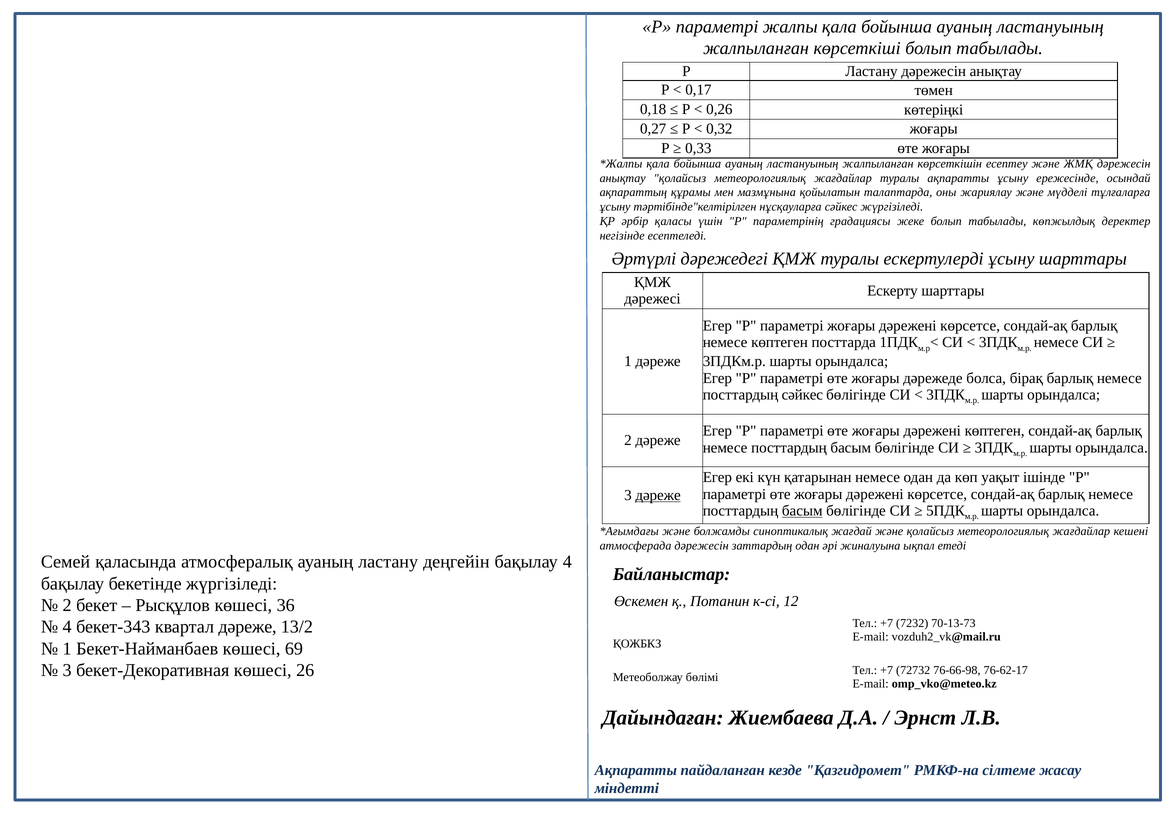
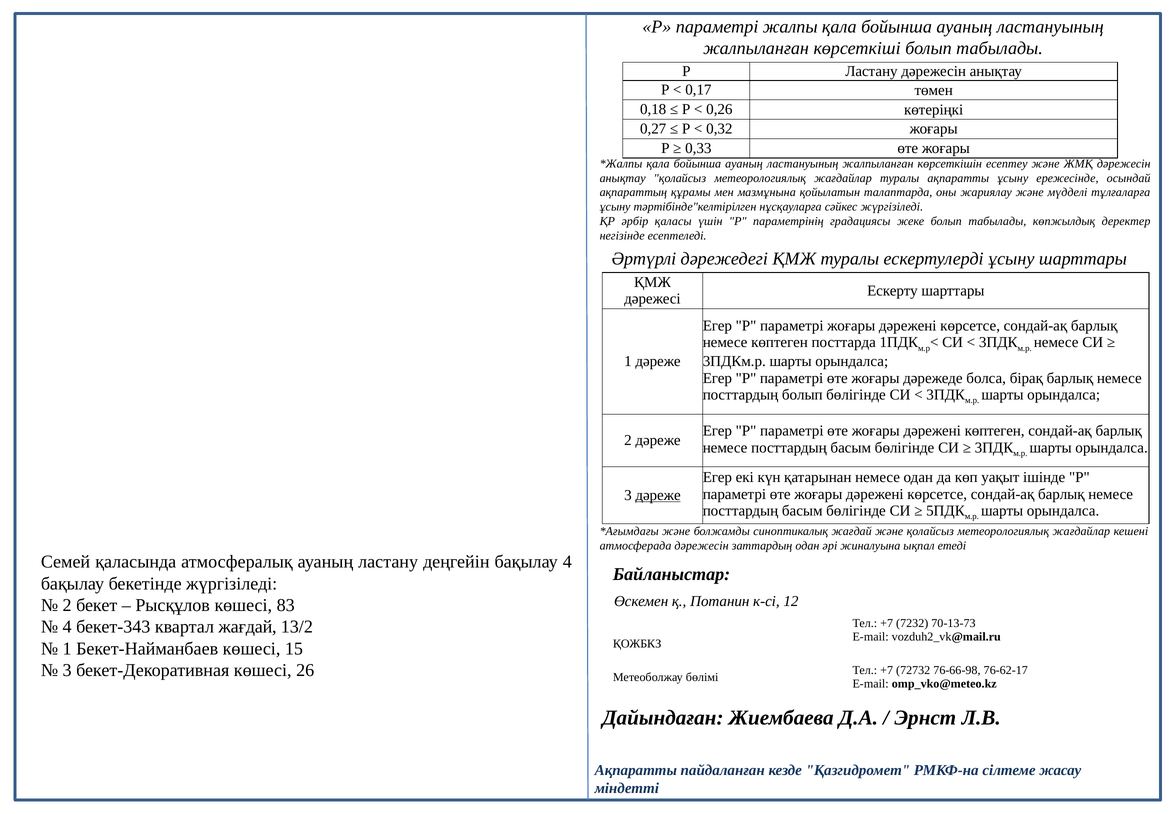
посттардың сәйкес: сәйкес -> болып (802, 395)
басым underline: present -> none (802, 511)
36: 36 -> 83 (286, 605)
квартал дәреже: дәреже -> жағдай (248, 627)
69: 69 -> 15 (294, 649)
